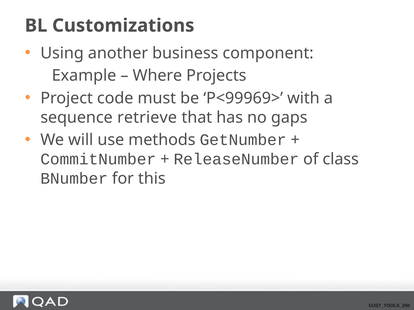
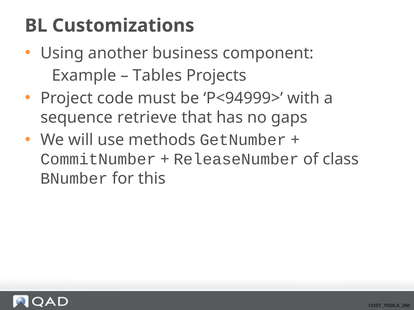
Where: Where -> Tables (157, 76)
P<99969>: P<99969> -> P<94999> (243, 98)
